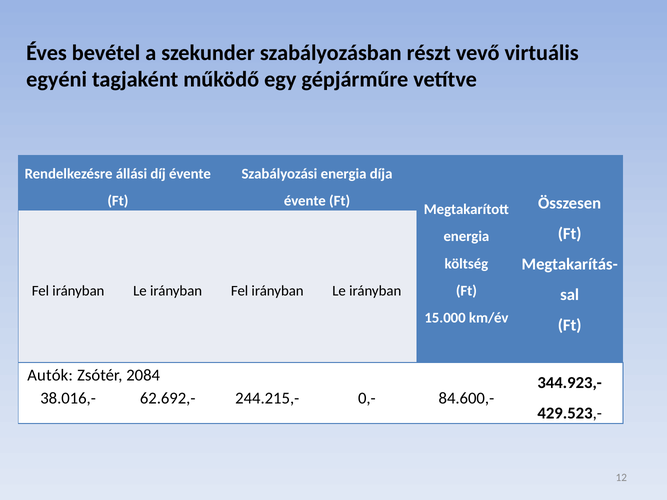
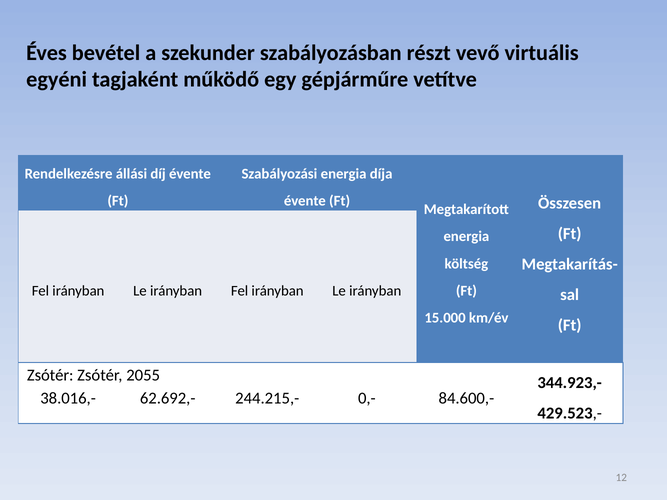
Autók: Autók -> Zsótér (50, 376)
2084: 2084 -> 2055 (143, 376)
